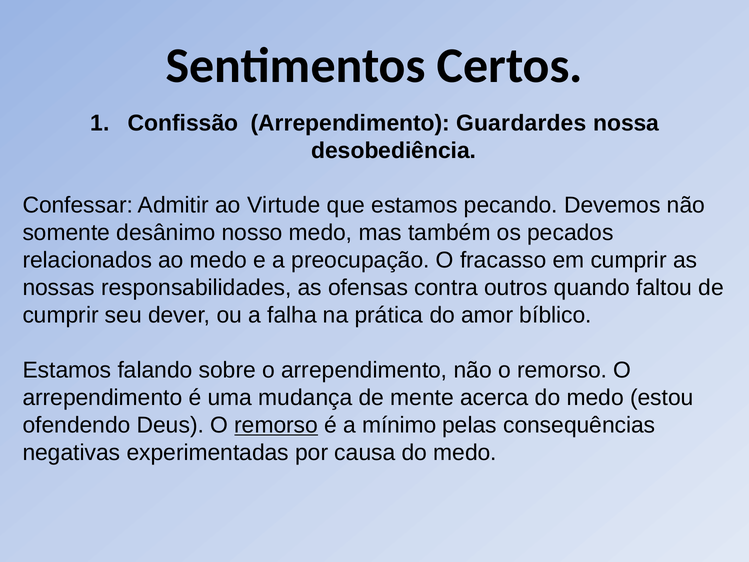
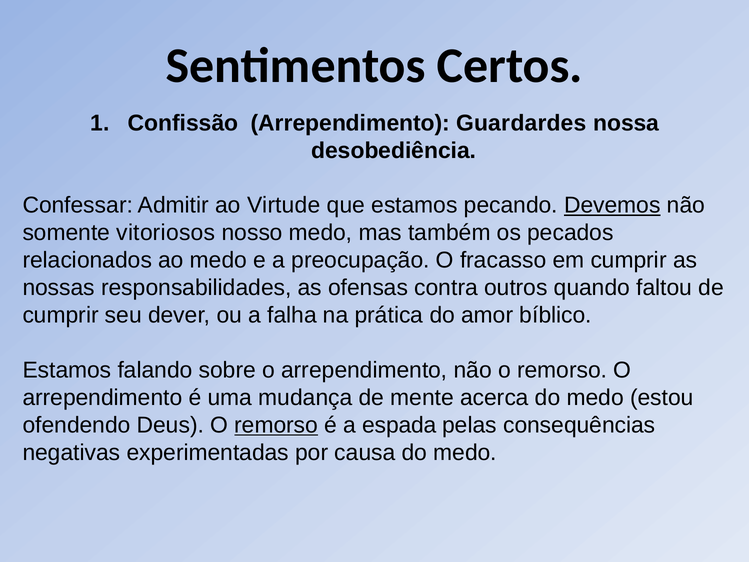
Devemos underline: none -> present (612, 205)
desânimo: desânimo -> vitoriosos (166, 233)
mínimo: mínimo -> espada (399, 425)
